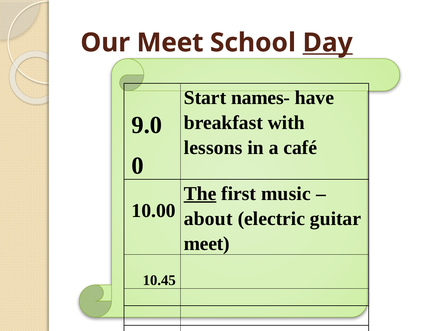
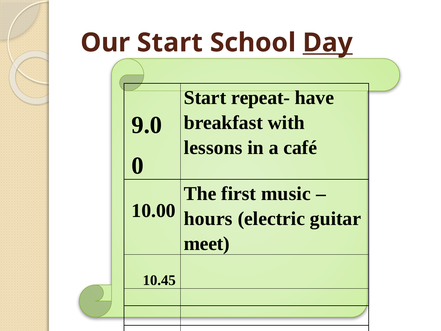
Our Meet: Meet -> Start (170, 43)
names-: names- -> repeat- (261, 98)
The underline: present -> none (200, 193)
about: about -> hours (208, 218)
